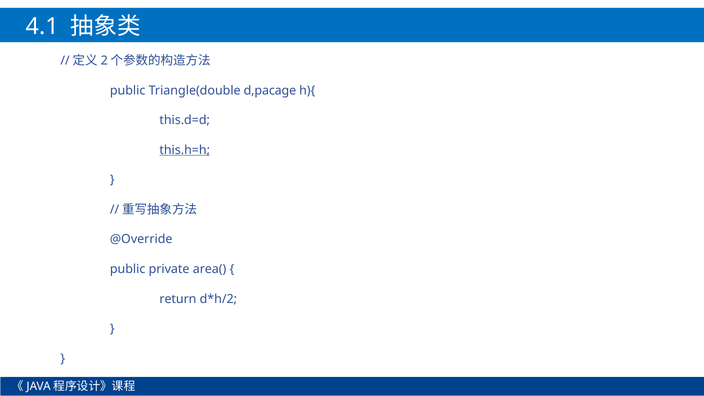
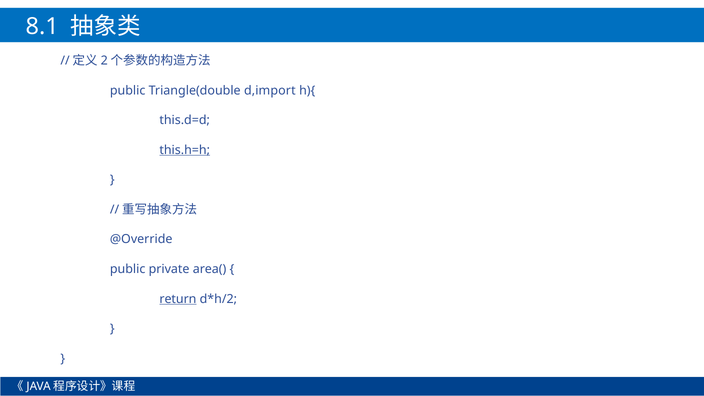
4.1: 4.1 -> 8.1 (42, 27)
d,pacage: d,pacage -> d,import (270, 90)
return underline: none -> present (178, 299)
